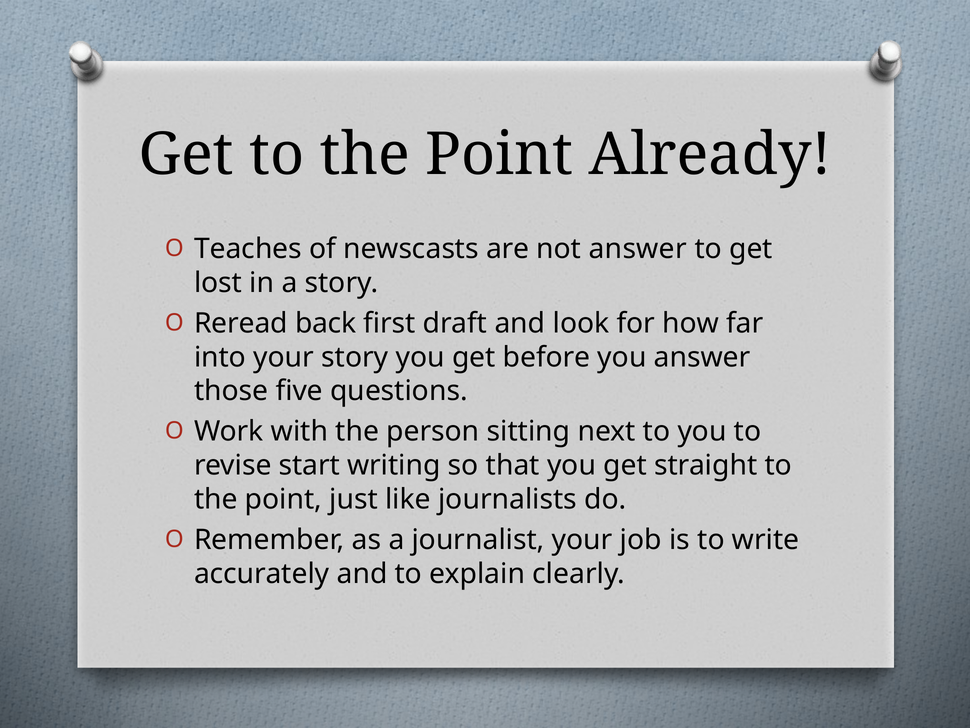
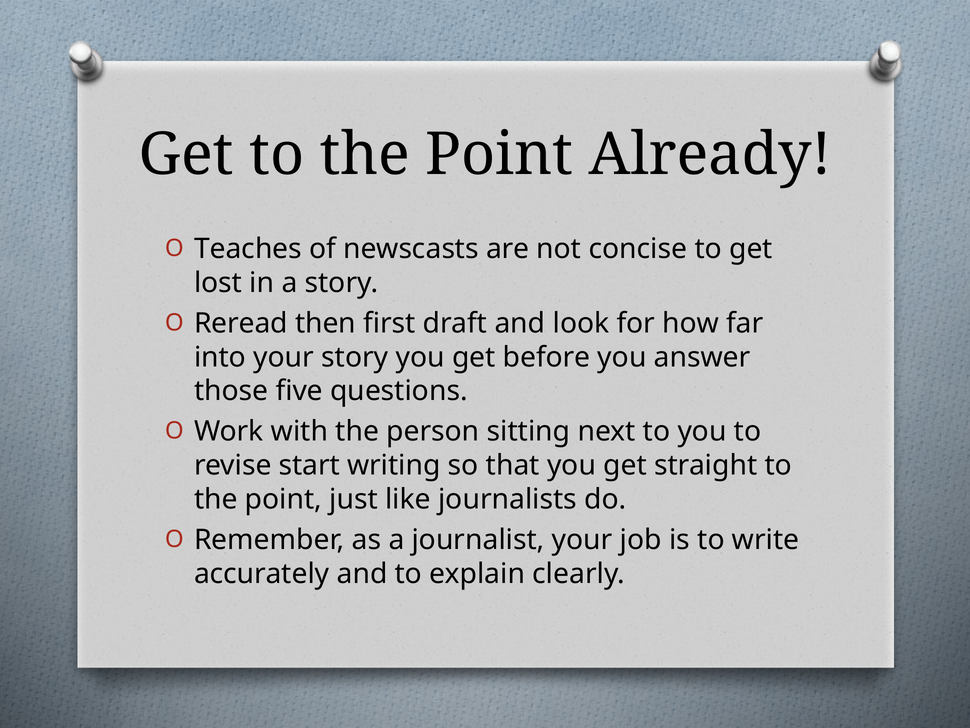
not answer: answer -> concise (638, 249)
back: back -> then (326, 323)
